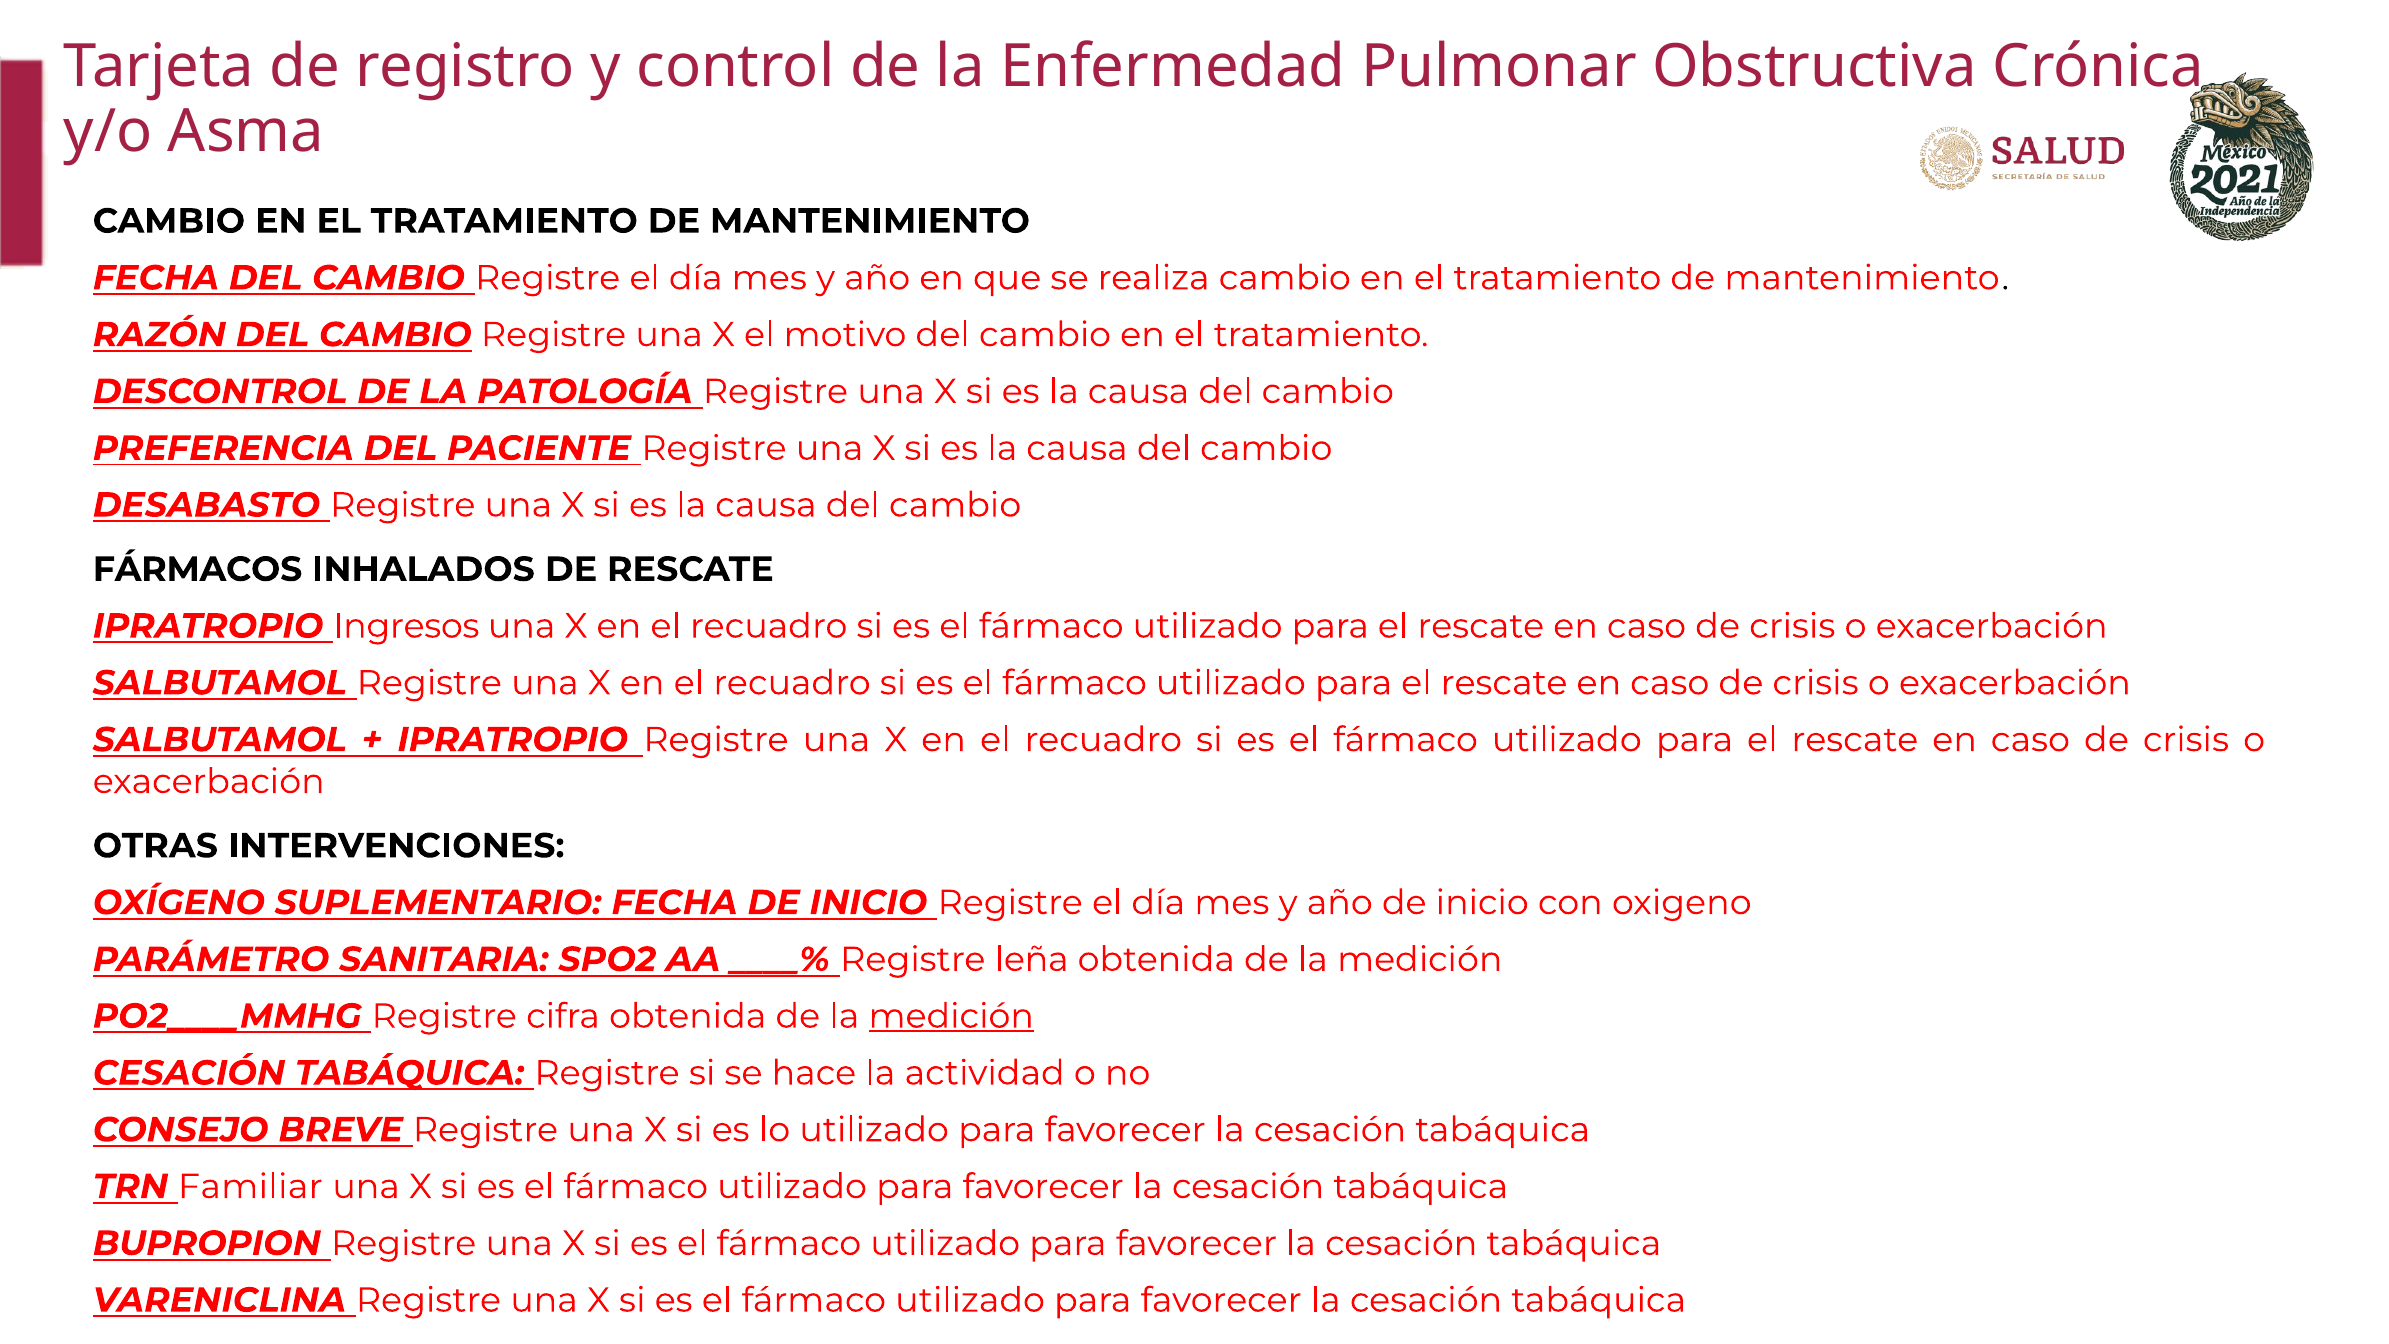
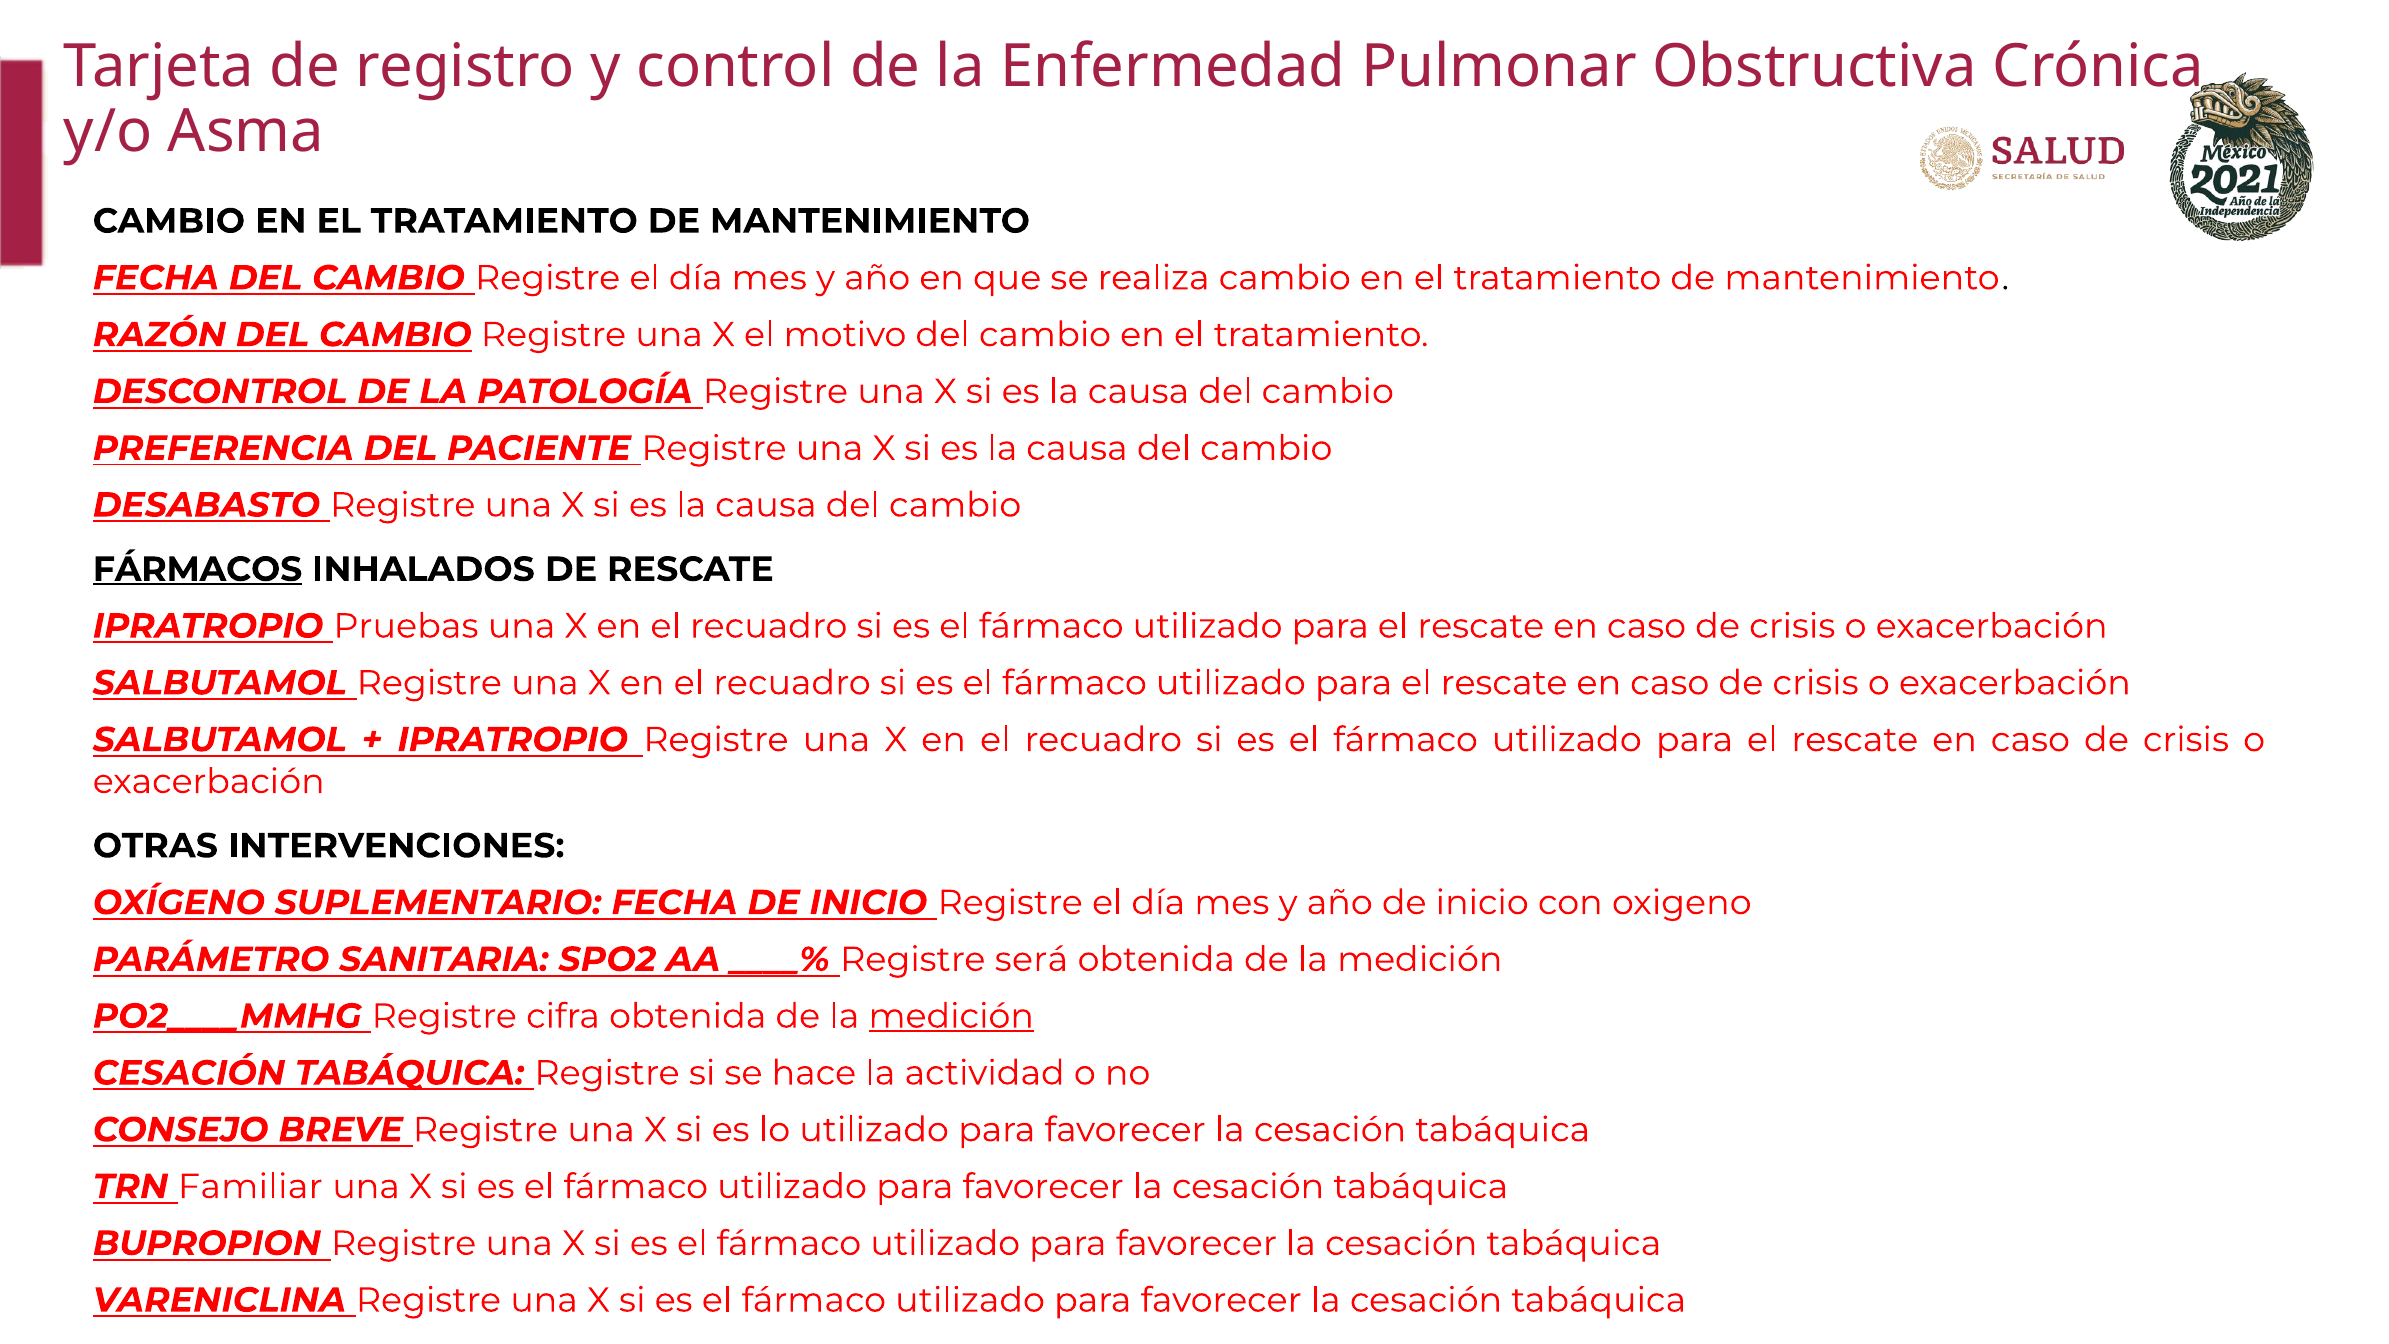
FÁRMACOS underline: none -> present (198, 569)
Ingresos: Ingresos -> Pruebas (406, 626)
leña: leña -> será (1031, 959)
